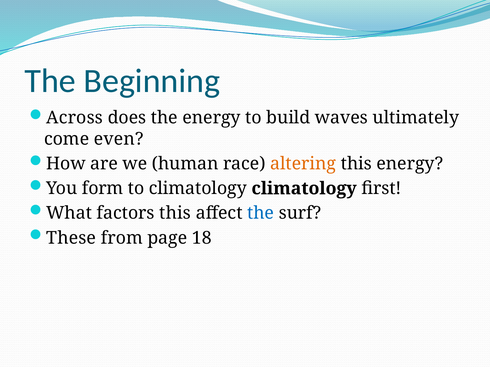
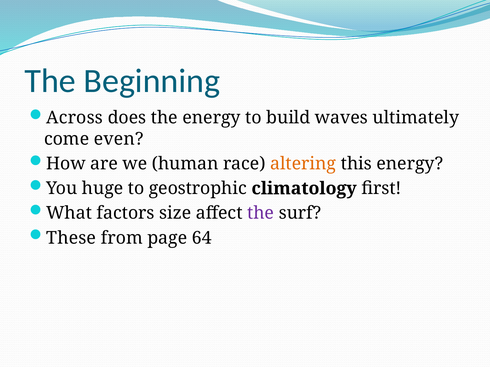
form: form -> huge (103, 189)
to climatology: climatology -> geostrophic (198, 189)
factors this: this -> size (175, 213)
the colour: blue -> purple (261, 213)
18: 18 -> 64 (202, 238)
